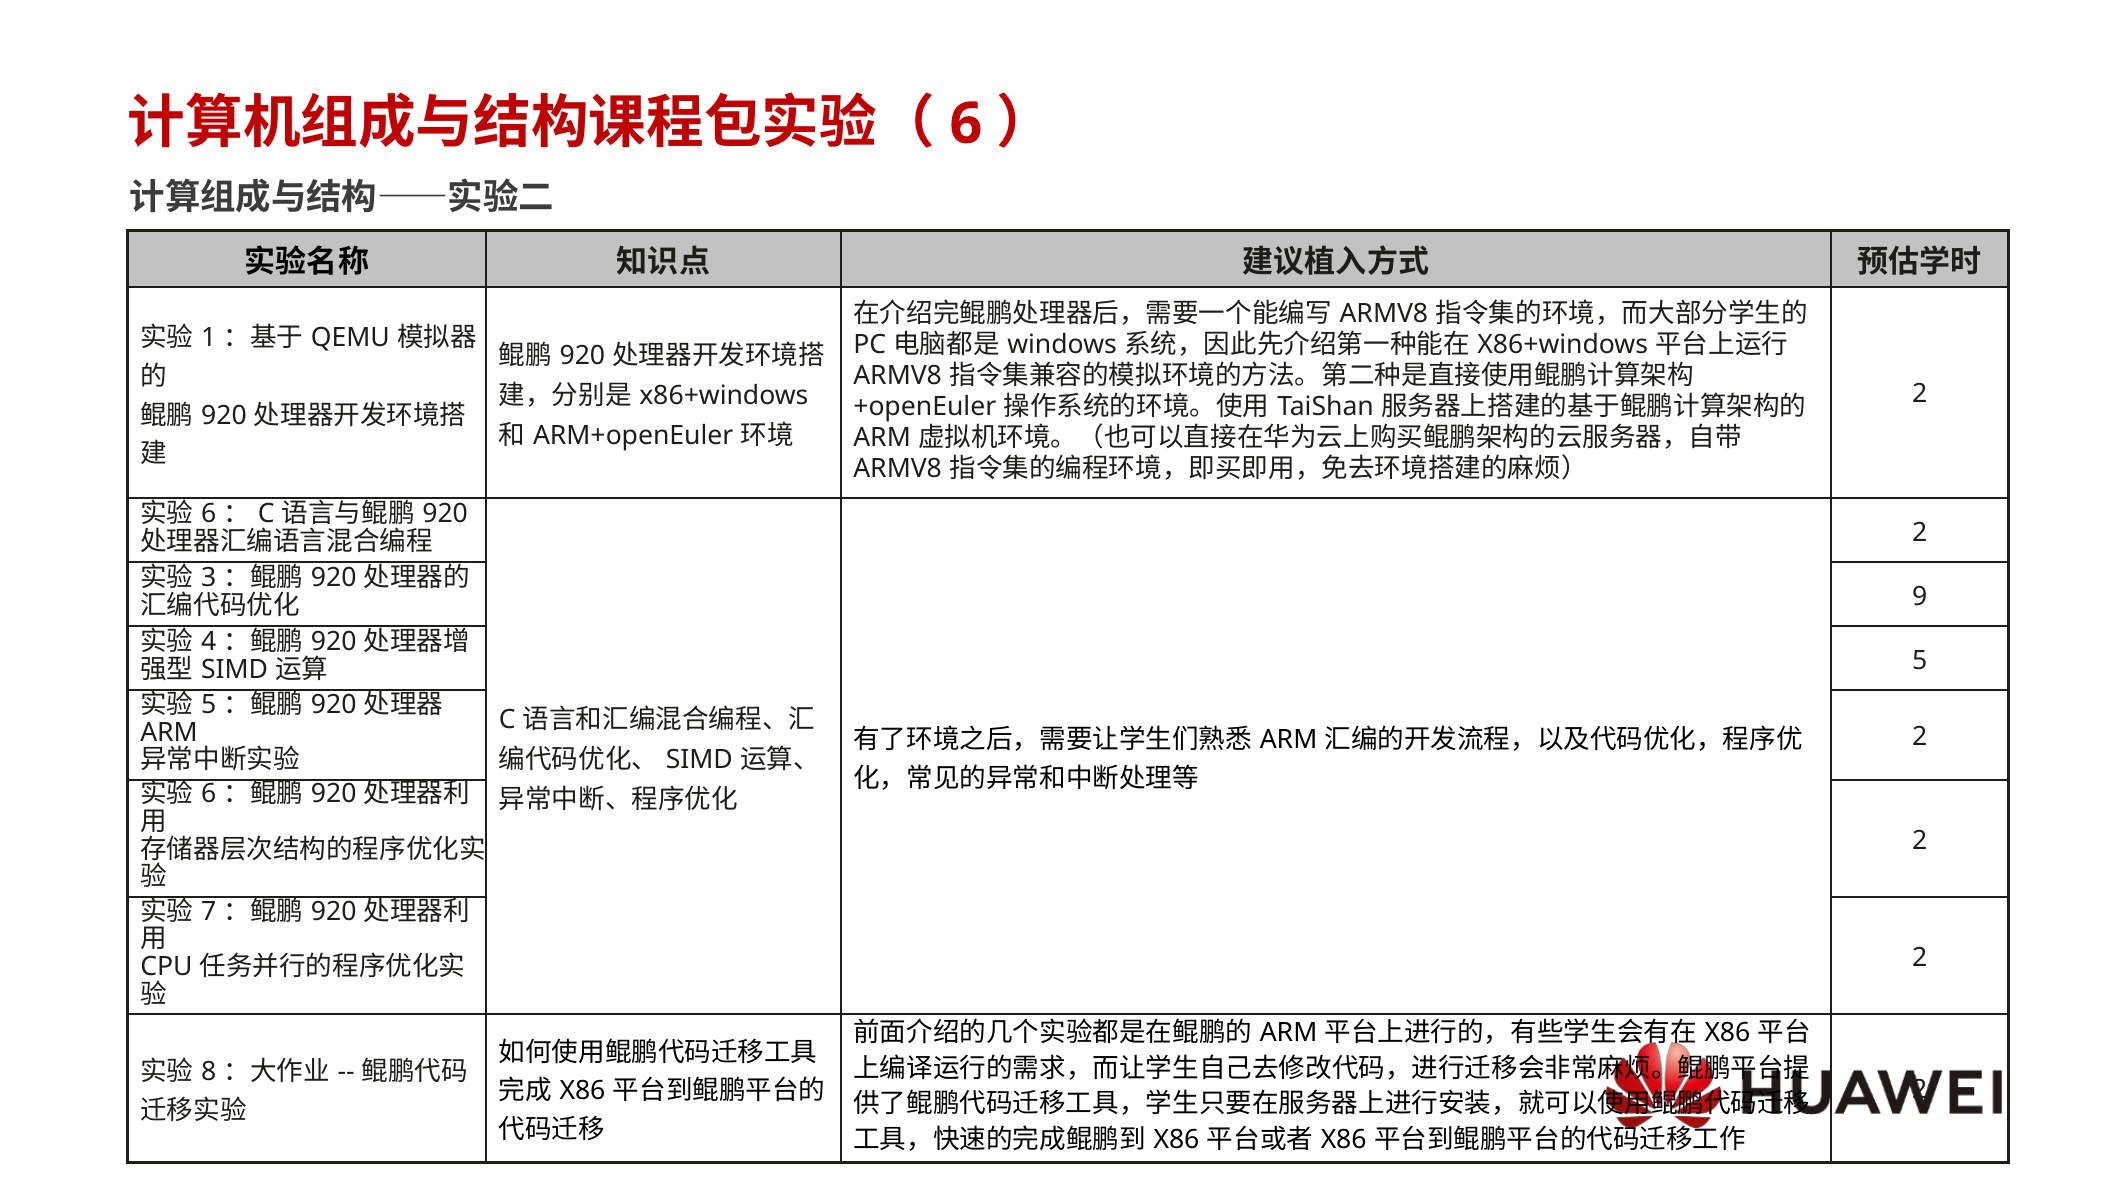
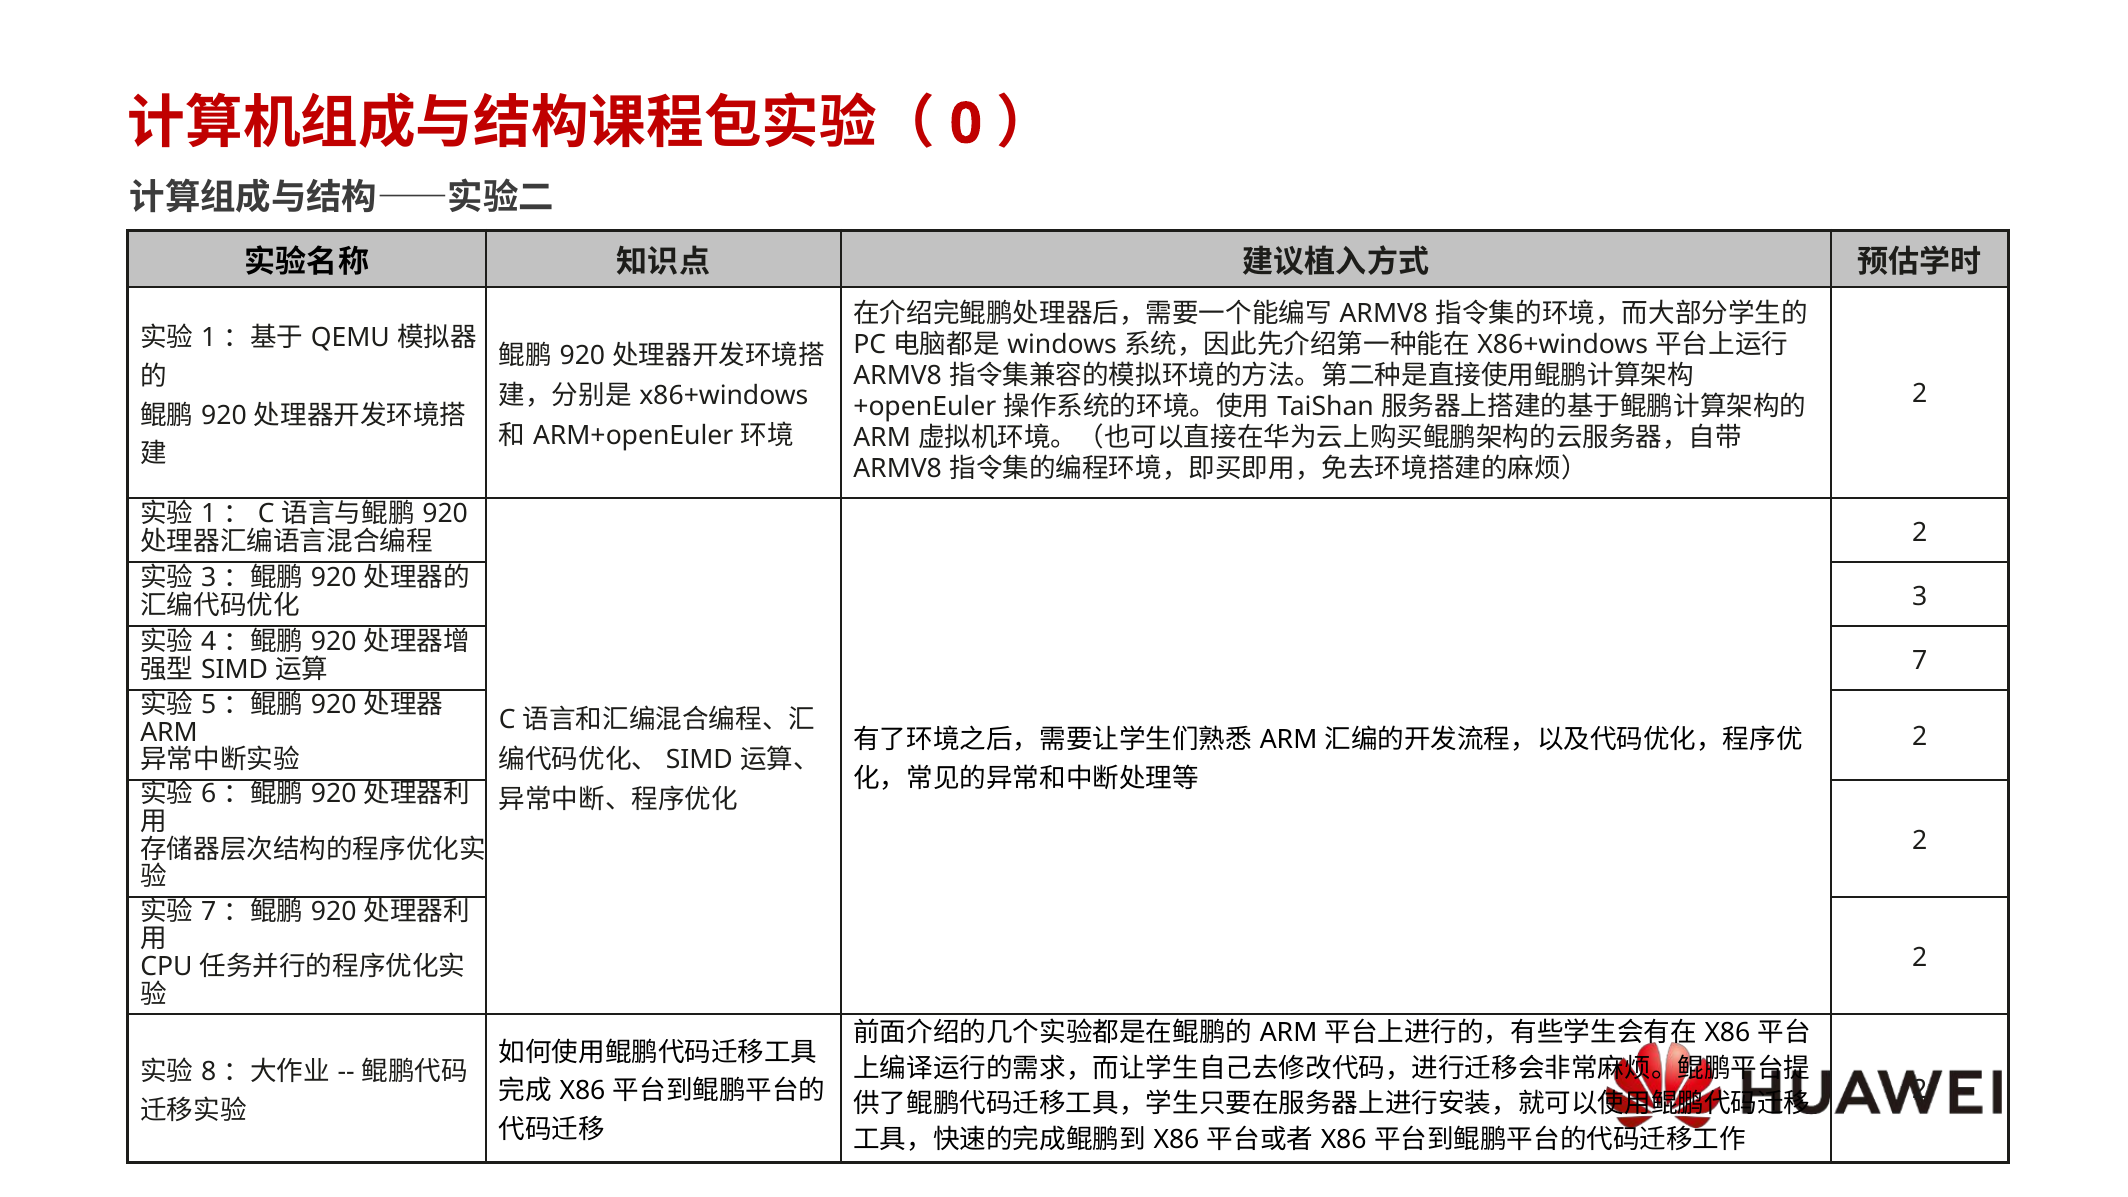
6: 6 -> 0 (966, 124)
6: 6 -> 1 (209, 514)
9: 9 -> 3 (1920, 596)
5: 5 -> 7 (1920, 660)
